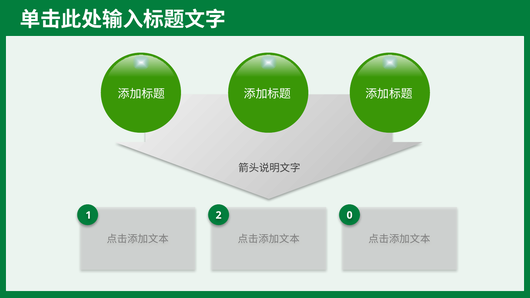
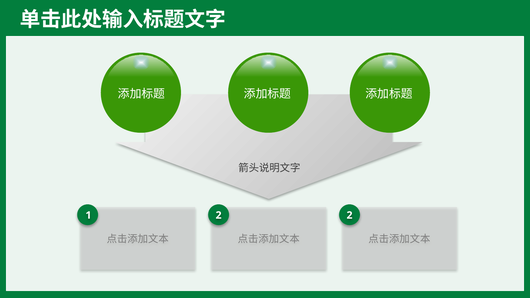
2 0: 0 -> 2 (350, 215)
